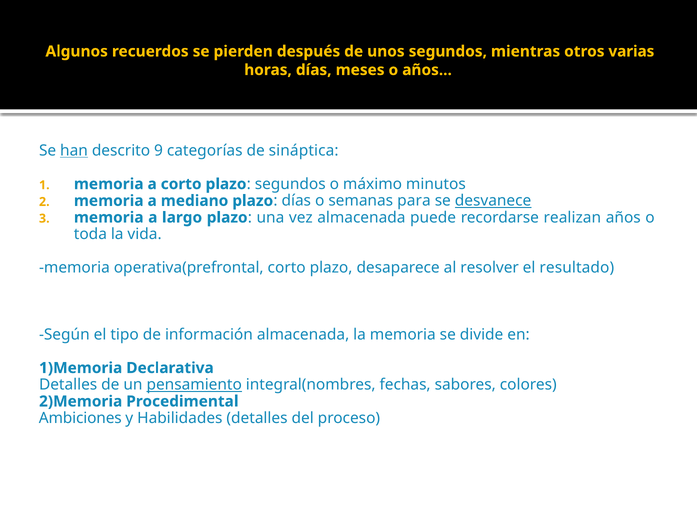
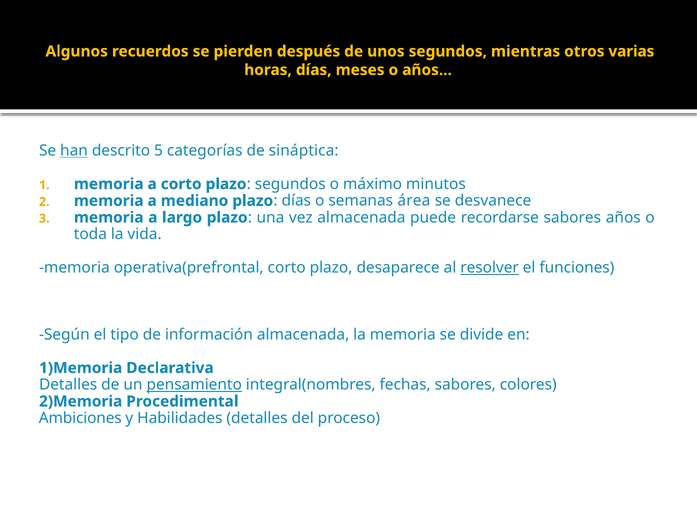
9: 9 -> 5 (158, 151)
para: para -> área (414, 201)
desvanece underline: present -> none (493, 201)
recordarse realizan: realizan -> sabores (572, 217)
resolver underline: none -> present (490, 268)
resultado: resultado -> funciones (577, 268)
